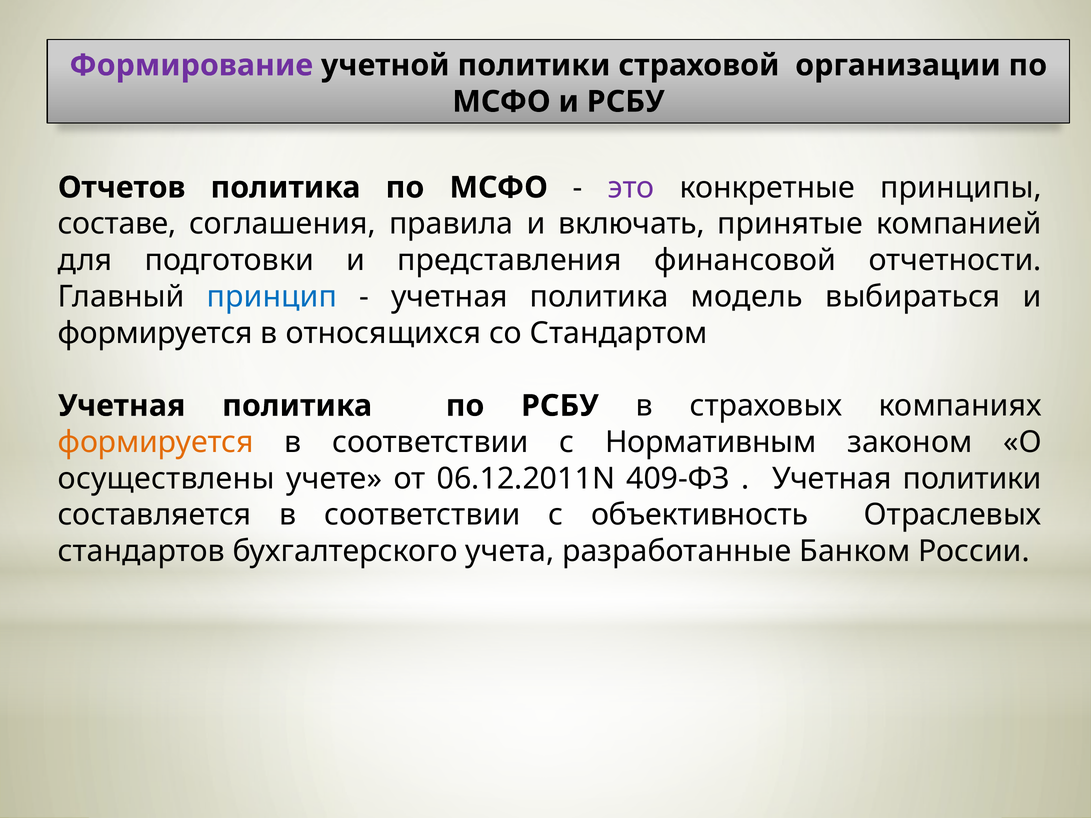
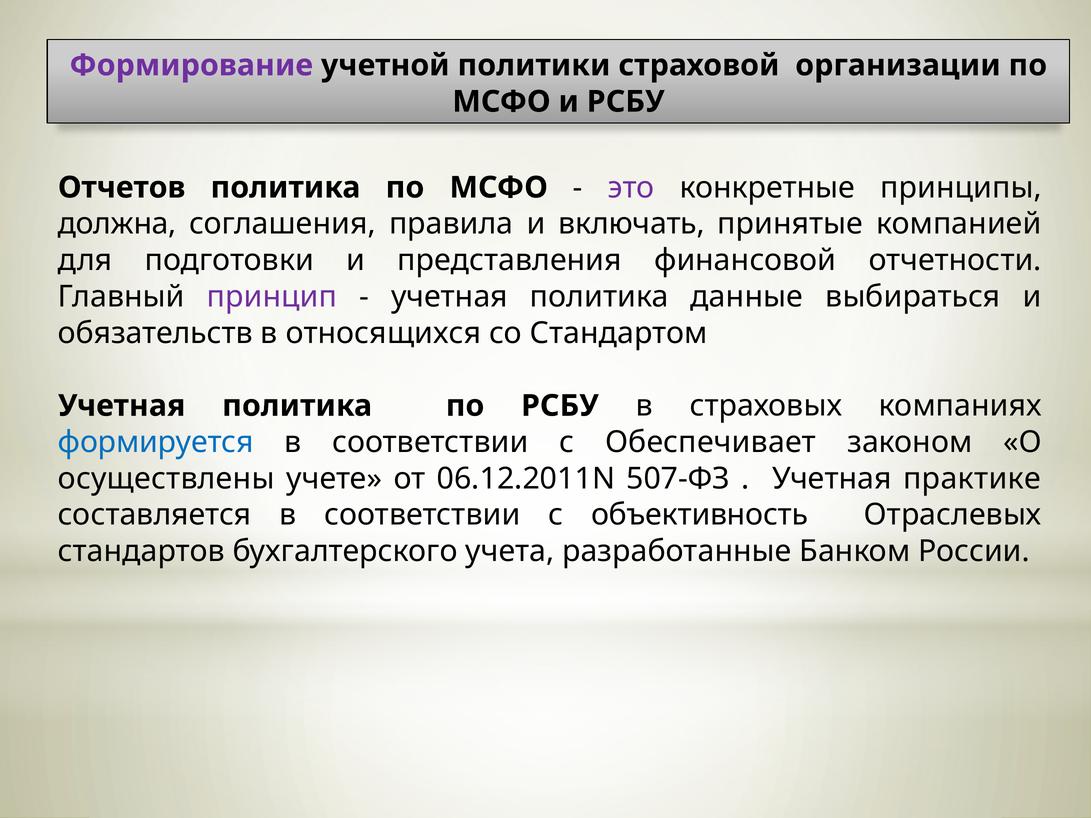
составе: составе -> должна (117, 224)
принцип colour: blue -> purple (272, 297)
модель: модель -> данные (747, 297)
формируется: формируется -> обязательств (155, 333)
формируется colour: orange -> blue (156, 442)
Нормативным: Нормативным -> Обеспечивает (711, 442)
409-ФЗ: 409-ФЗ -> 507-ФЗ (678, 479)
Учетная политики: политики -> практике (972, 479)
